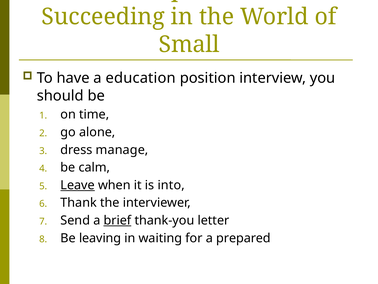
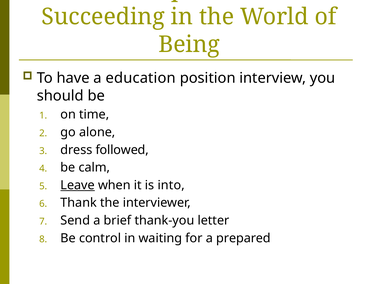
Small: Small -> Being (189, 44)
manage: manage -> followed (122, 150)
brief underline: present -> none (117, 220)
leaving: leaving -> control (100, 238)
